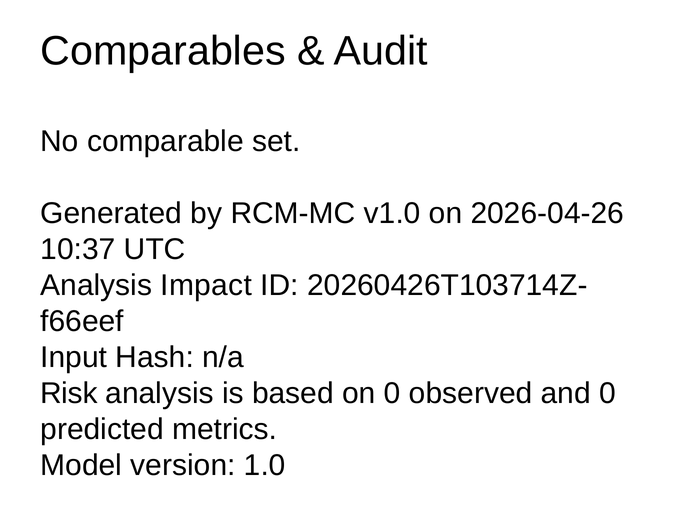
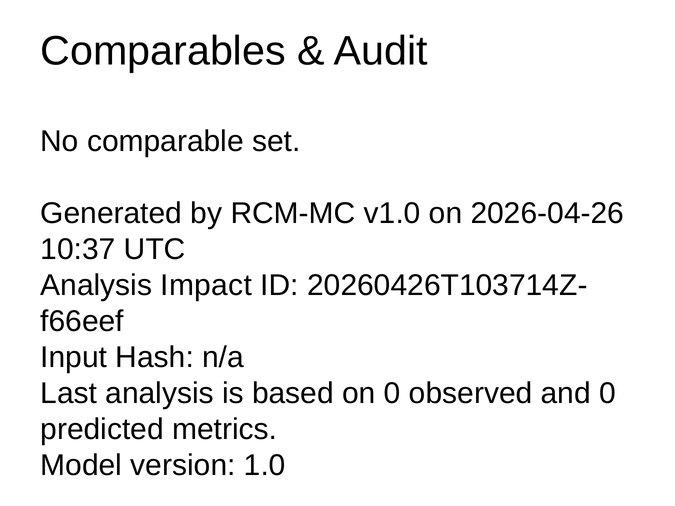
Risk: Risk -> Last (69, 394)
